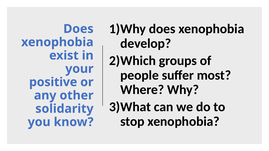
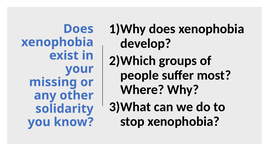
positive: positive -> missing (53, 82)
